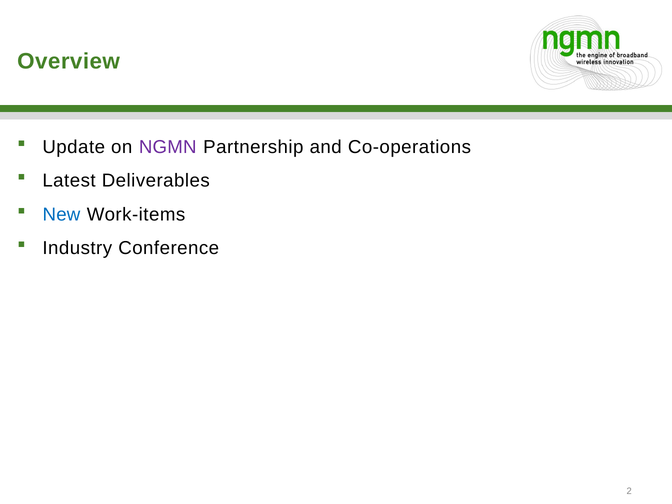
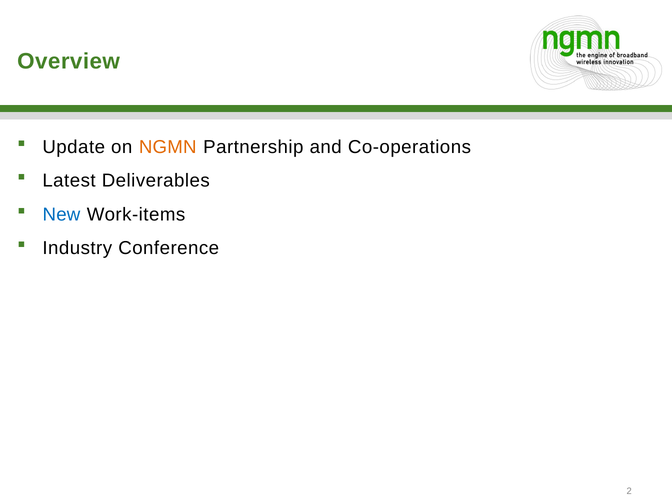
NGMN colour: purple -> orange (168, 147)
